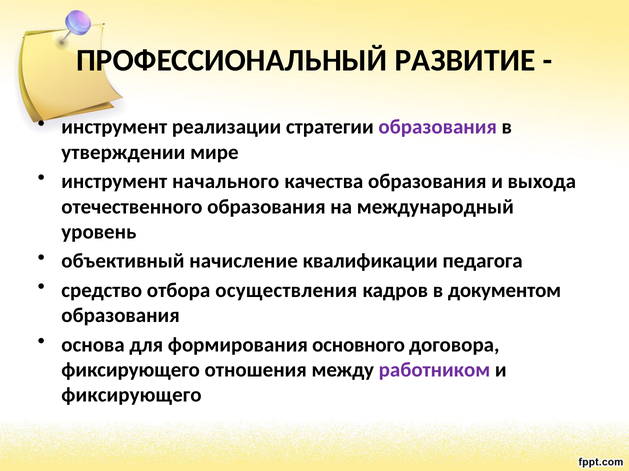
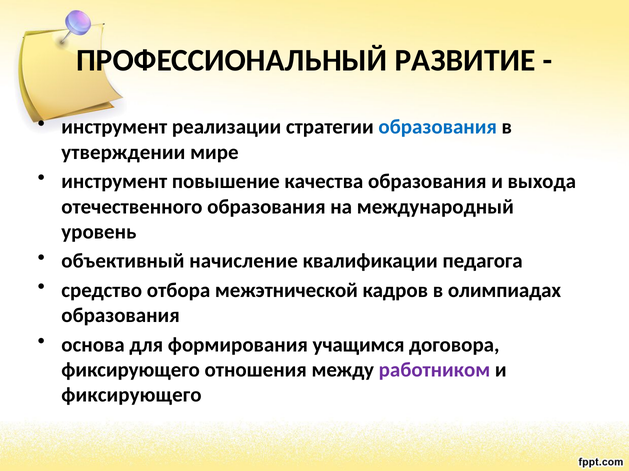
образования colour: purple -> blue (438, 127)
начального: начального -> повышение (226, 182)
осуществления: осуществления -> межэтнической (286, 291)
документом: документом -> олимпиадах (504, 291)
основного: основного -> учащимся (359, 345)
